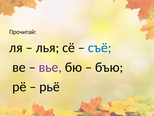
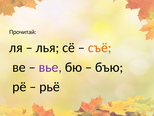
съё colour: blue -> orange (100, 47)
